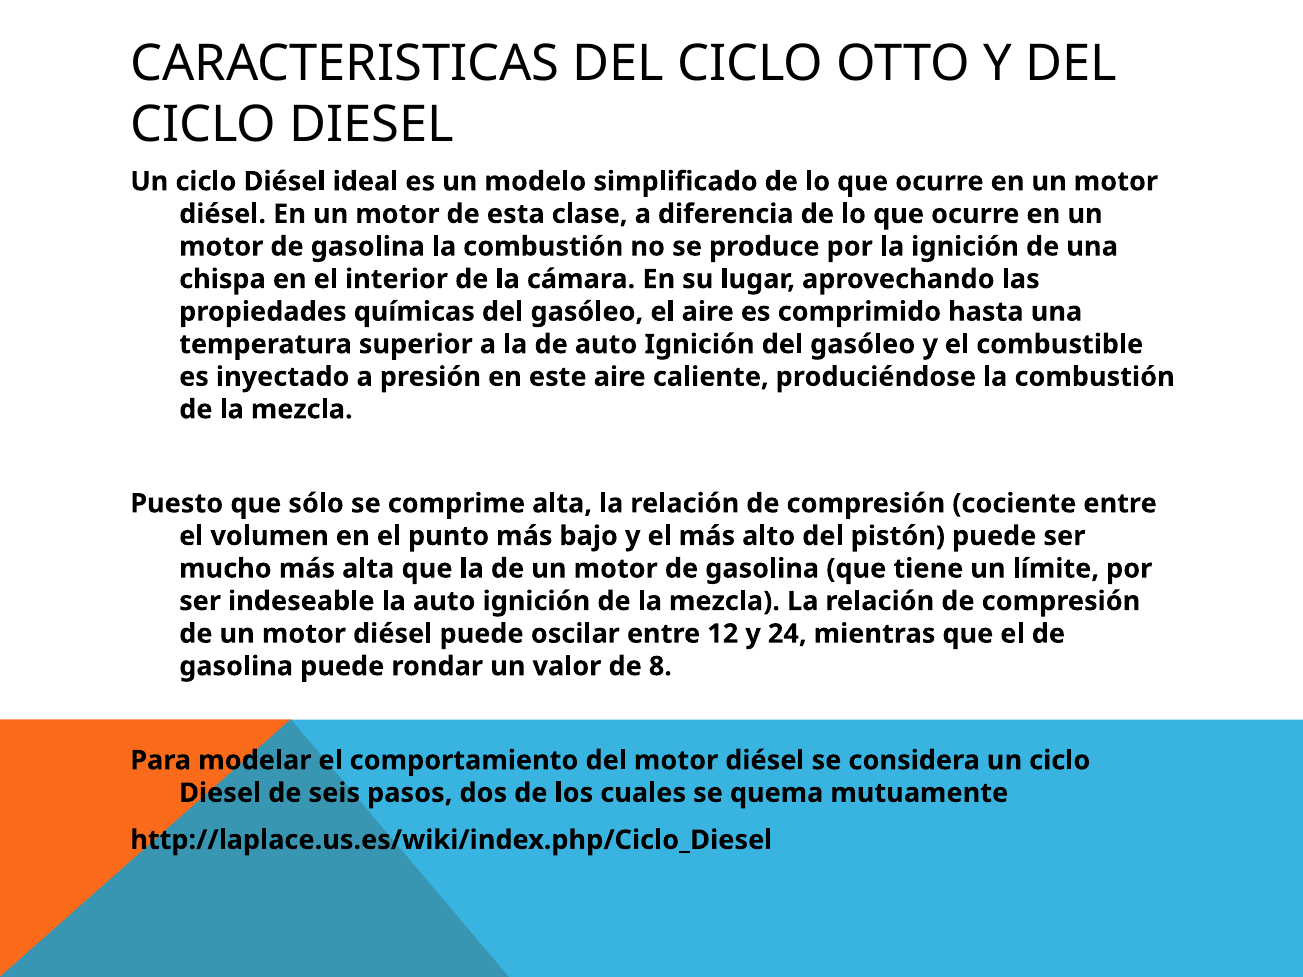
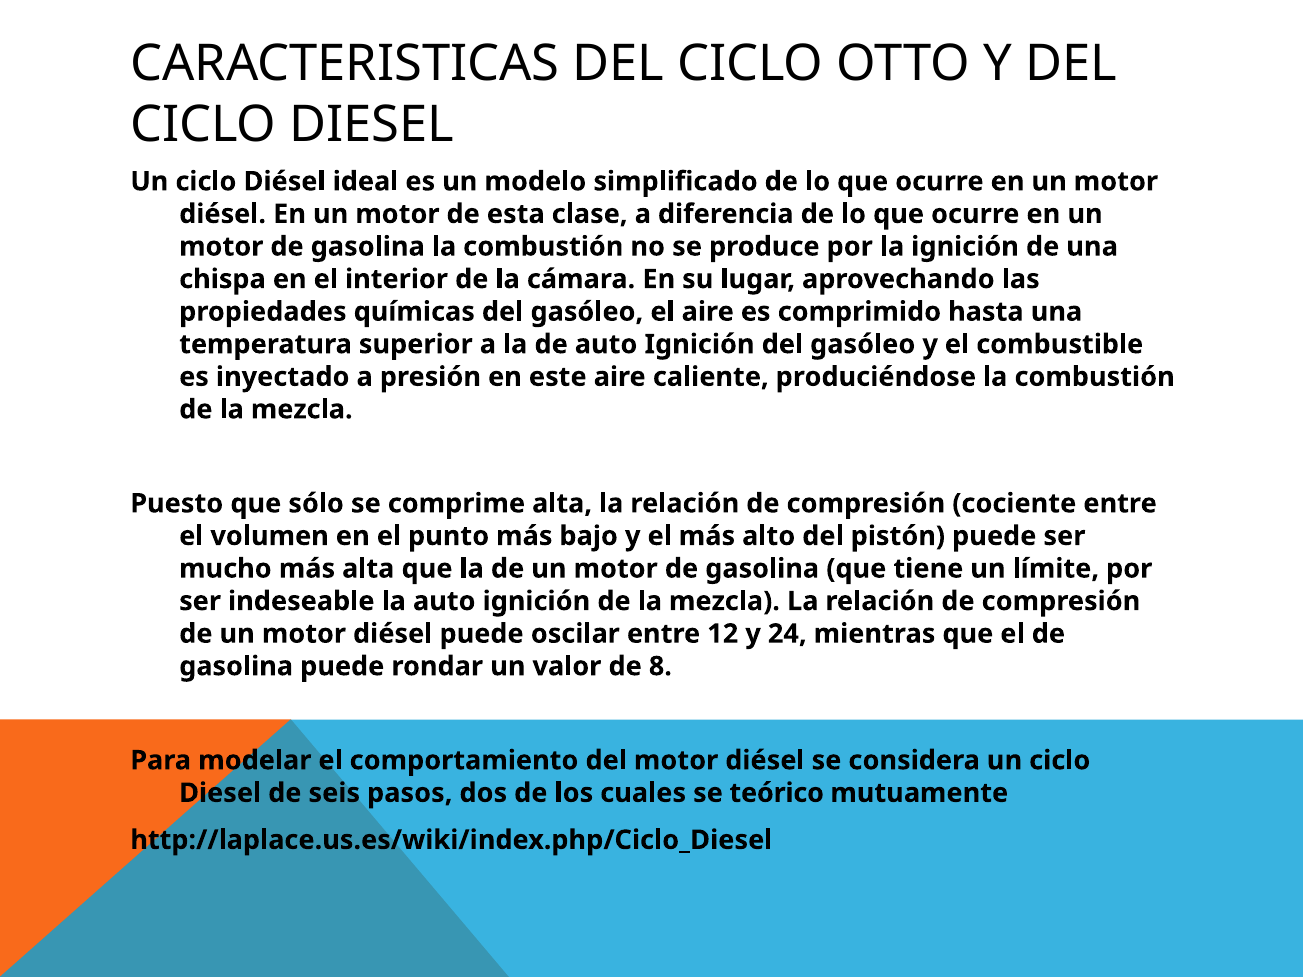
quema: quema -> teórico (777, 793)
